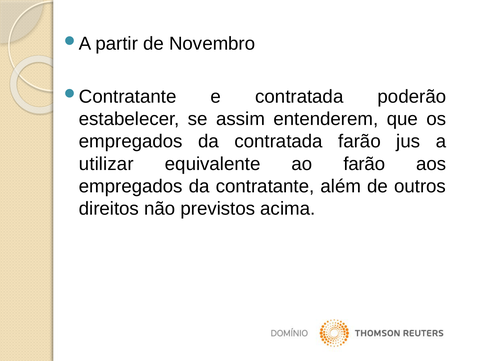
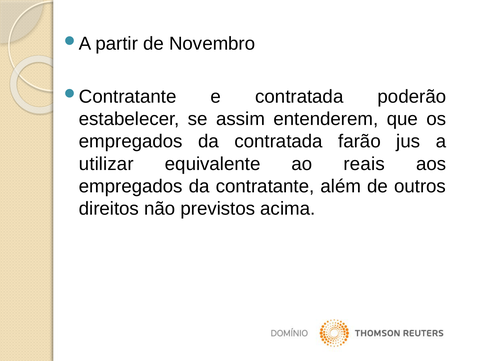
ao farão: farão -> reais (364, 164)
